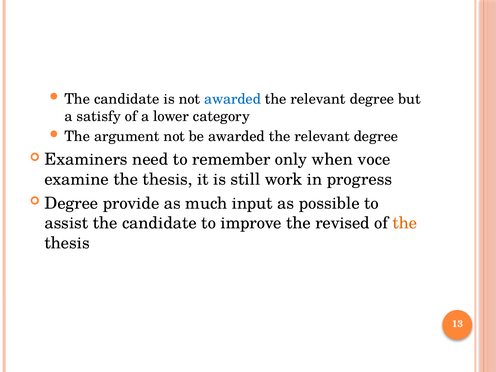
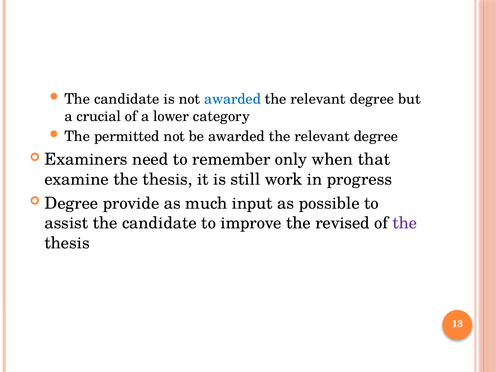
satisfy: satisfy -> crucial (99, 116)
argument: argument -> permitted (127, 137)
voce: voce -> that (374, 159)
the colour: orange -> purple (405, 223)
